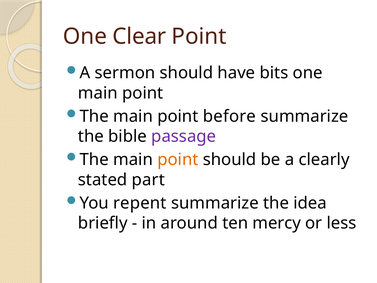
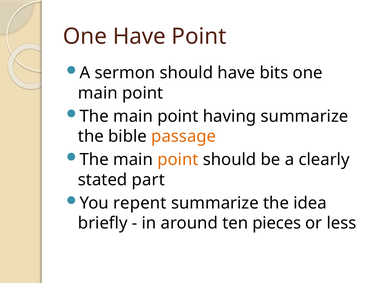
One Clear: Clear -> Have (139, 36)
before: before -> having (229, 116)
passage colour: purple -> orange (184, 136)
mercy: mercy -> pieces (277, 223)
